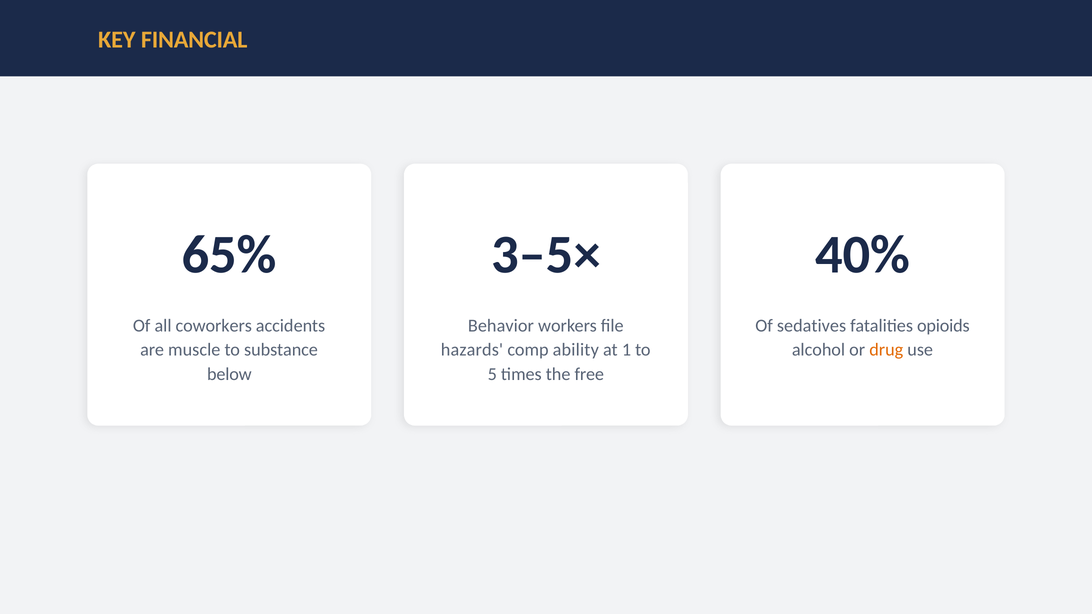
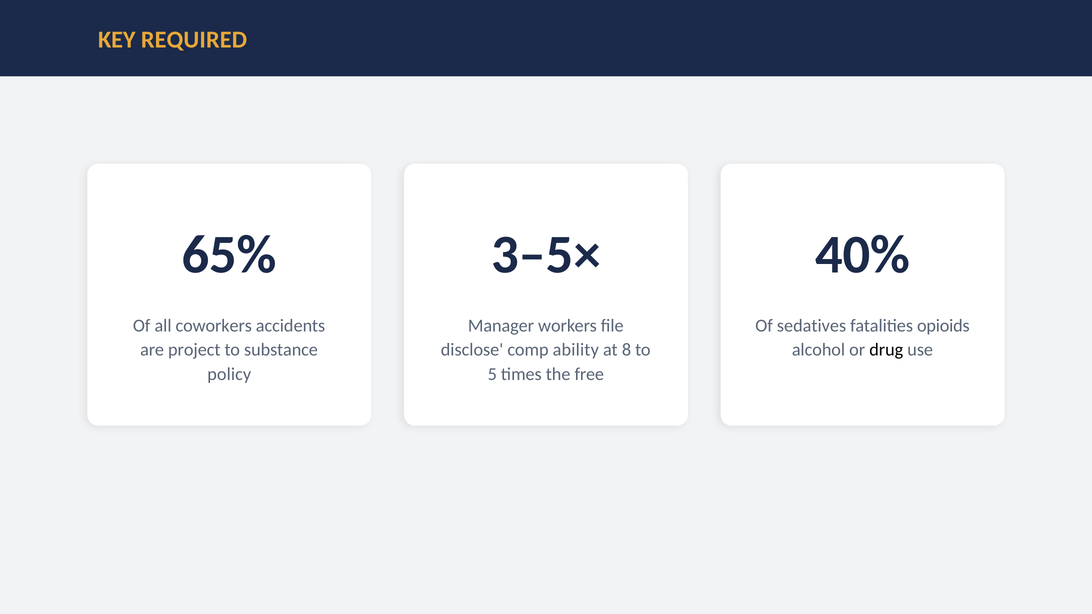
FINANCIAL: FINANCIAL -> REQUIRED (194, 40)
Behavior: Behavior -> Manager (501, 326)
muscle: muscle -> project (194, 350)
hazards: hazards -> disclose (472, 350)
1: 1 -> 8 (627, 350)
drug colour: orange -> black (886, 350)
below: below -> policy (229, 374)
